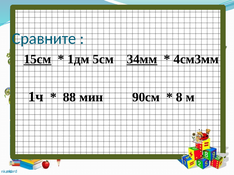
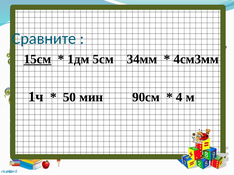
34мм underline: present -> none (142, 59)
88: 88 -> 50 (69, 97)
8: 8 -> 4 (179, 97)
